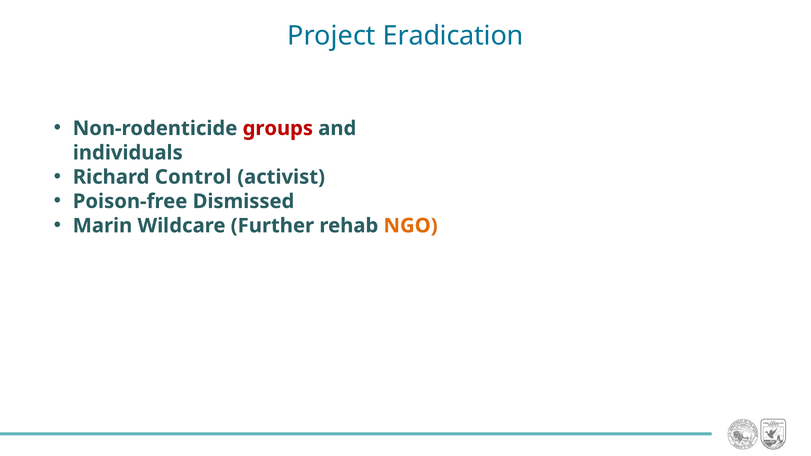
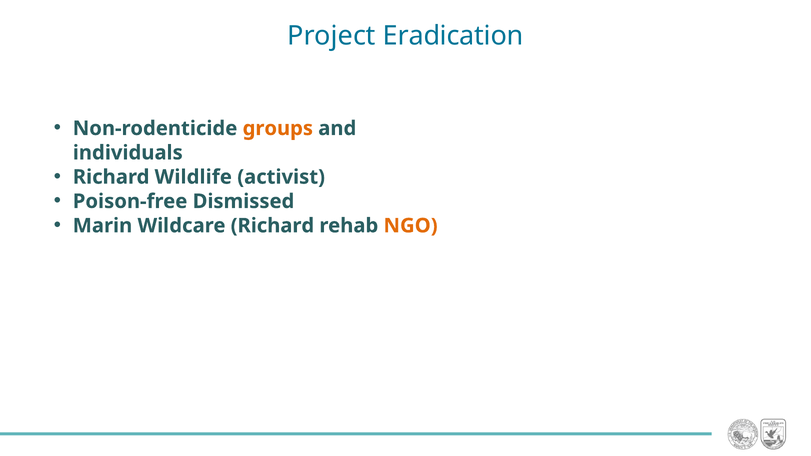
groups colour: red -> orange (278, 128)
Control: Control -> Wildlife (193, 177)
Wildcare Further: Further -> Richard (272, 226)
